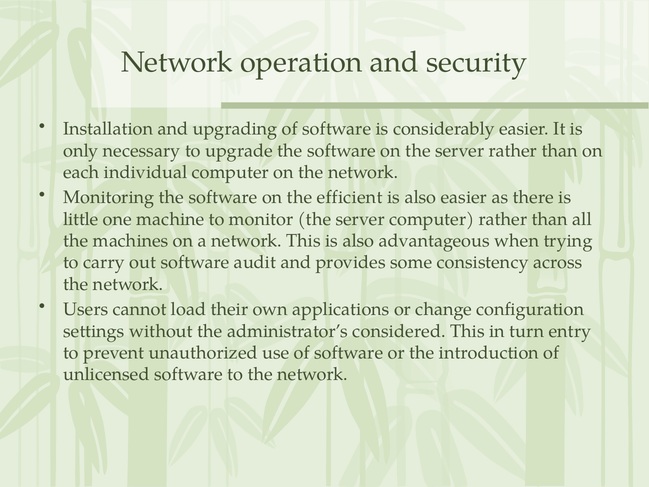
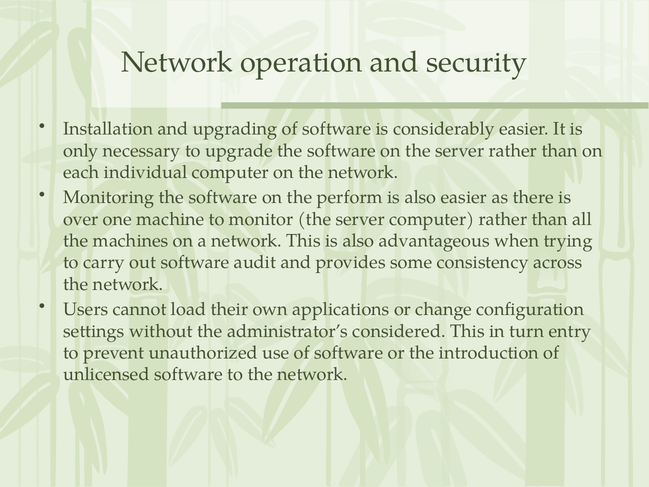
efficient: efficient -> perform (350, 197)
little: little -> over (81, 219)
